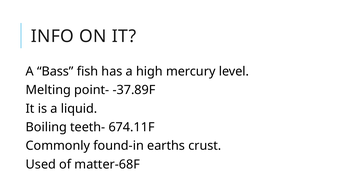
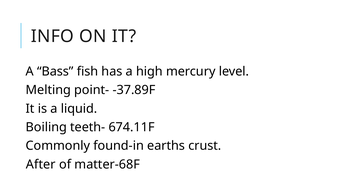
Used: Used -> After (41, 164)
